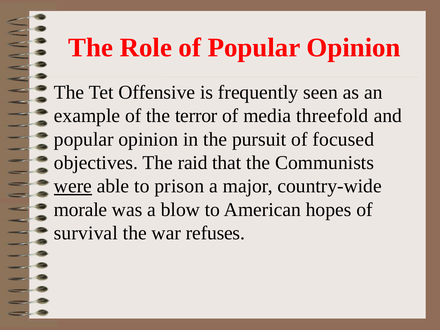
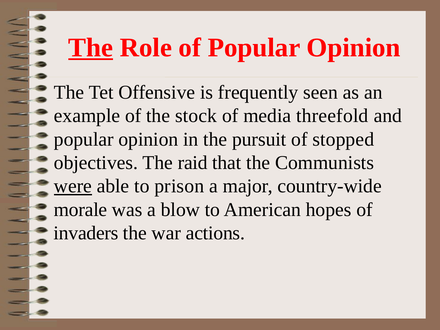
The underline: none -> present (91, 48)
terror: terror -> stock (196, 116)
focused: focused -> stopped (343, 139)
survival: survival -> invaders (86, 233)
refuses: refuses -> actions (215, 233)
